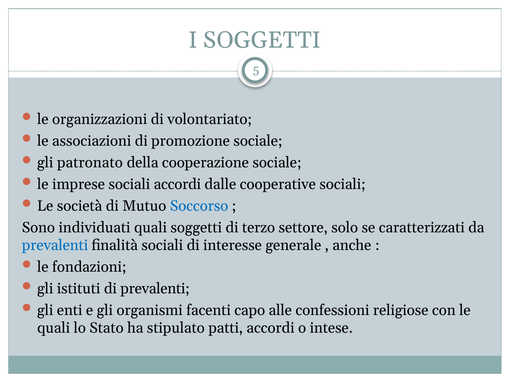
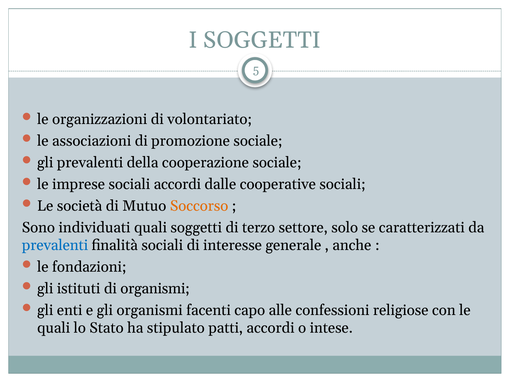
gli patronato: patronato -> prevalenti (90, 163)
Soccorso colour: blue -> orange (199, 206)
di prevalenti: prevalenti -> organismi (155, 289)
